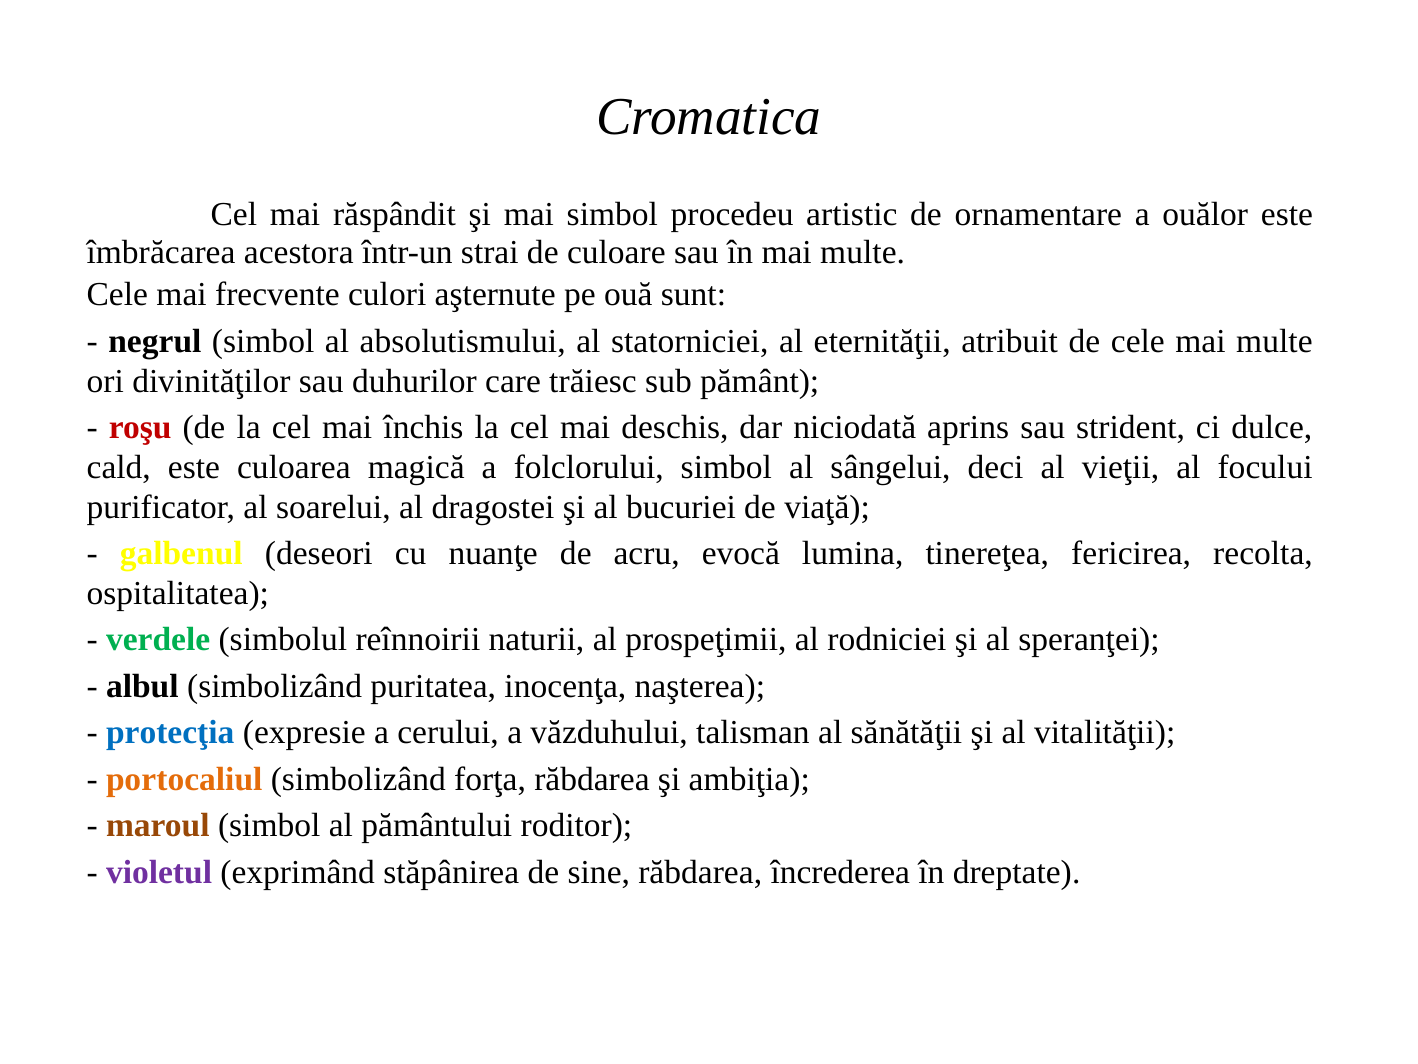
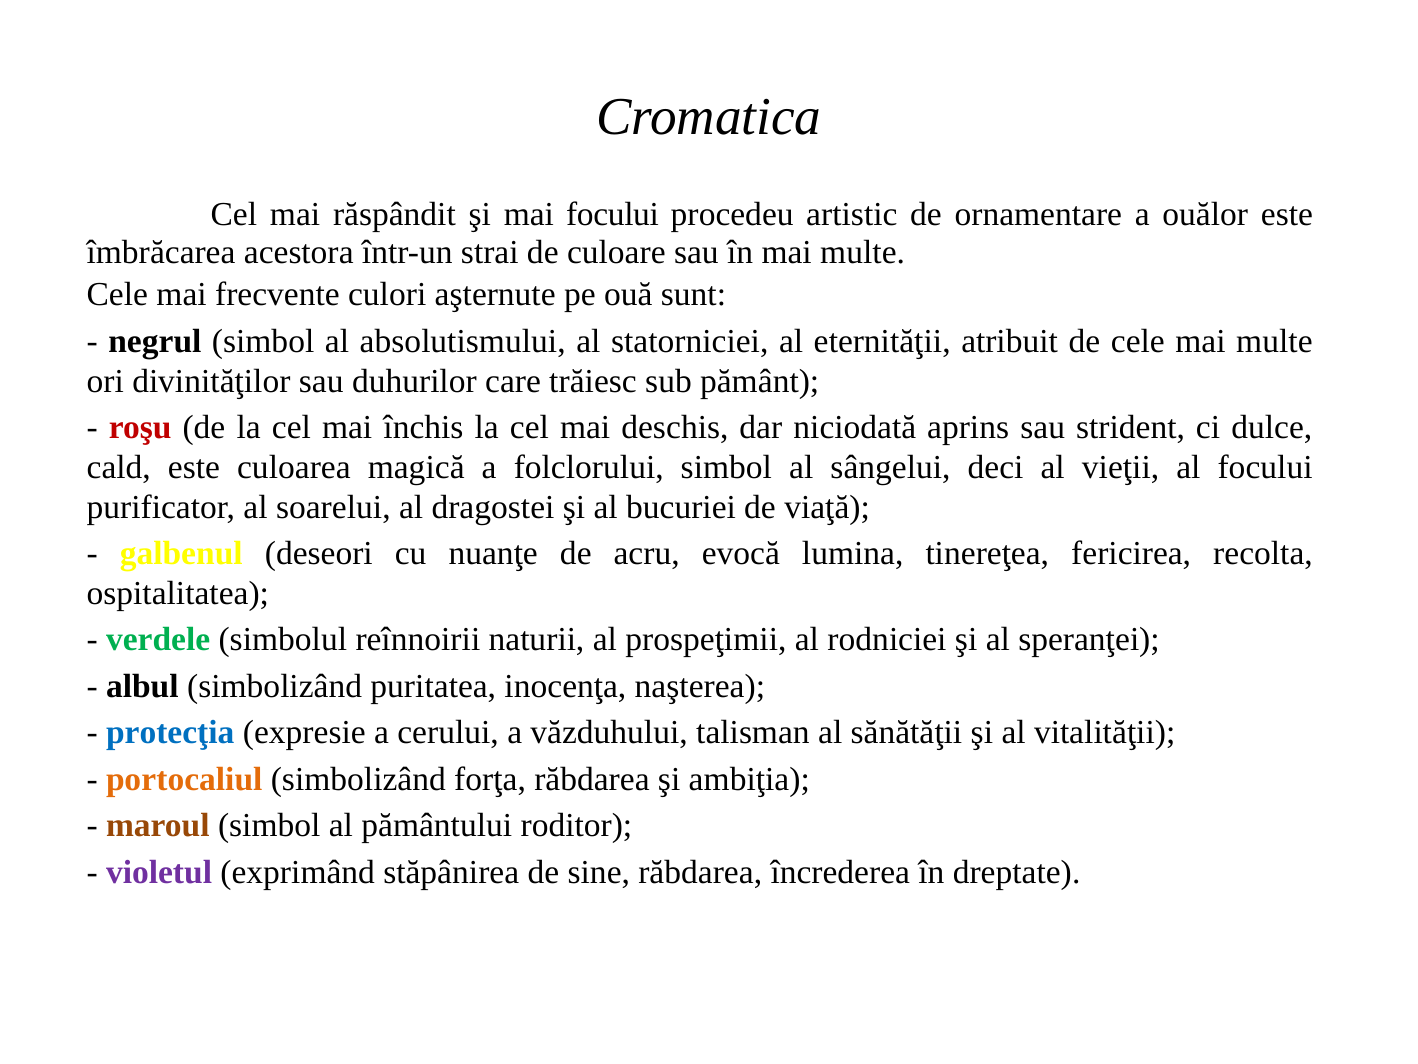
mai simbol: simbol -> focului (613, 214)
